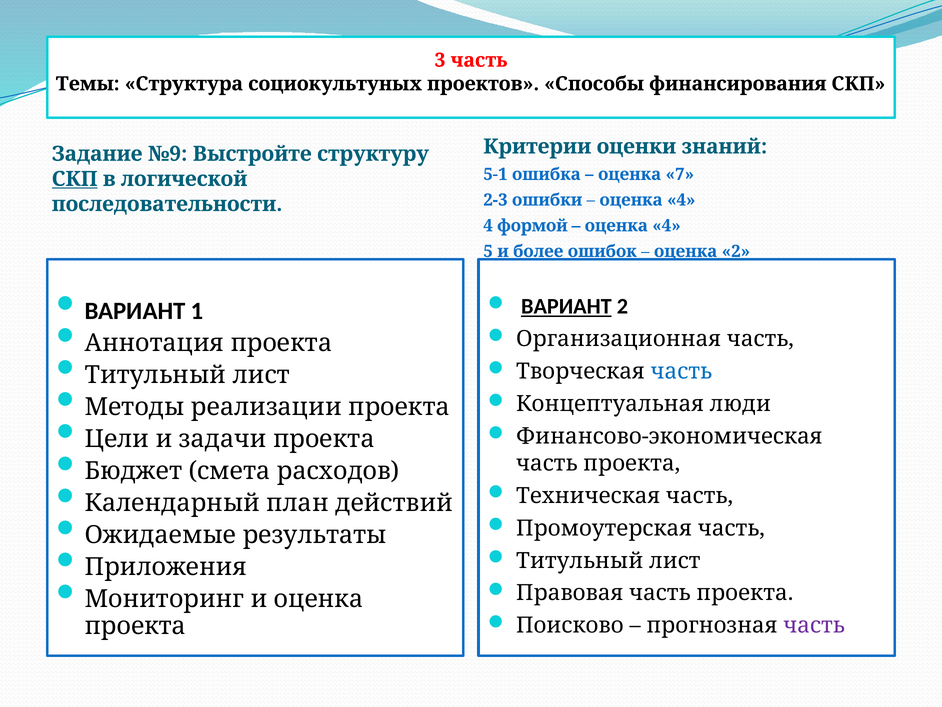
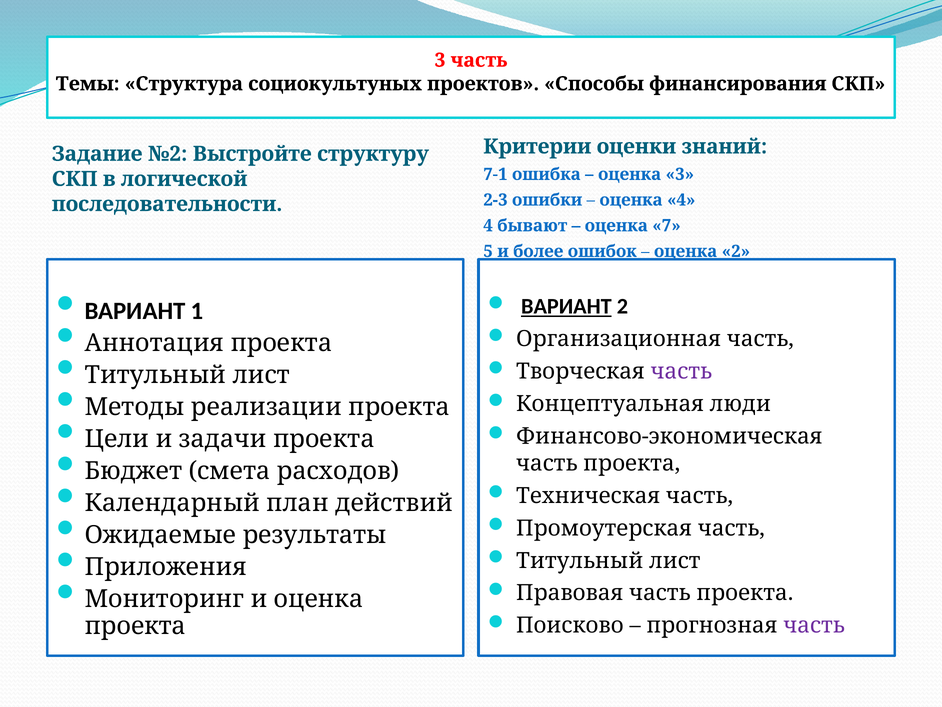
№9: №9 -> №2 (168, 154)
5-1: 5-1 -> 7-1 (495, 174)
оценка 7: 7 -> 3 (680, 174)
СКП underline: present -> none (75, 179)
формой: формой -> бывают (532, 226)
4: 4 -> 7 (667, 226)
часть colour: blue -> purple (681, 371)
